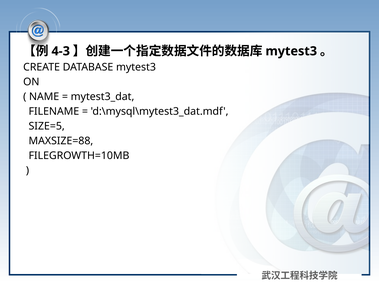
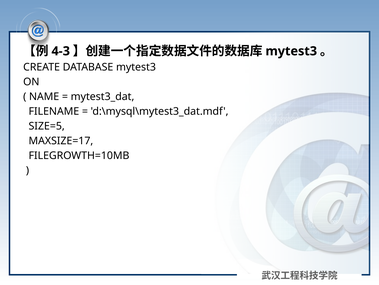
MAXSIZE=88: MAXSIZE=88 -> MAXSIZE=17 (61, 141)
